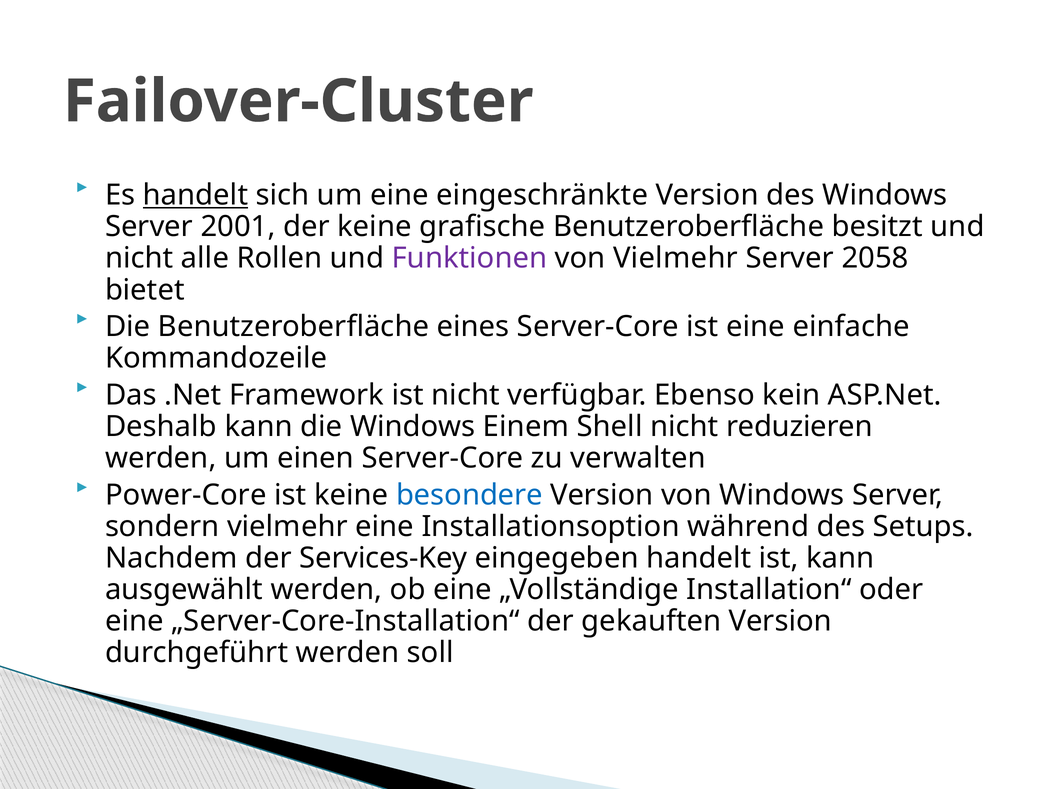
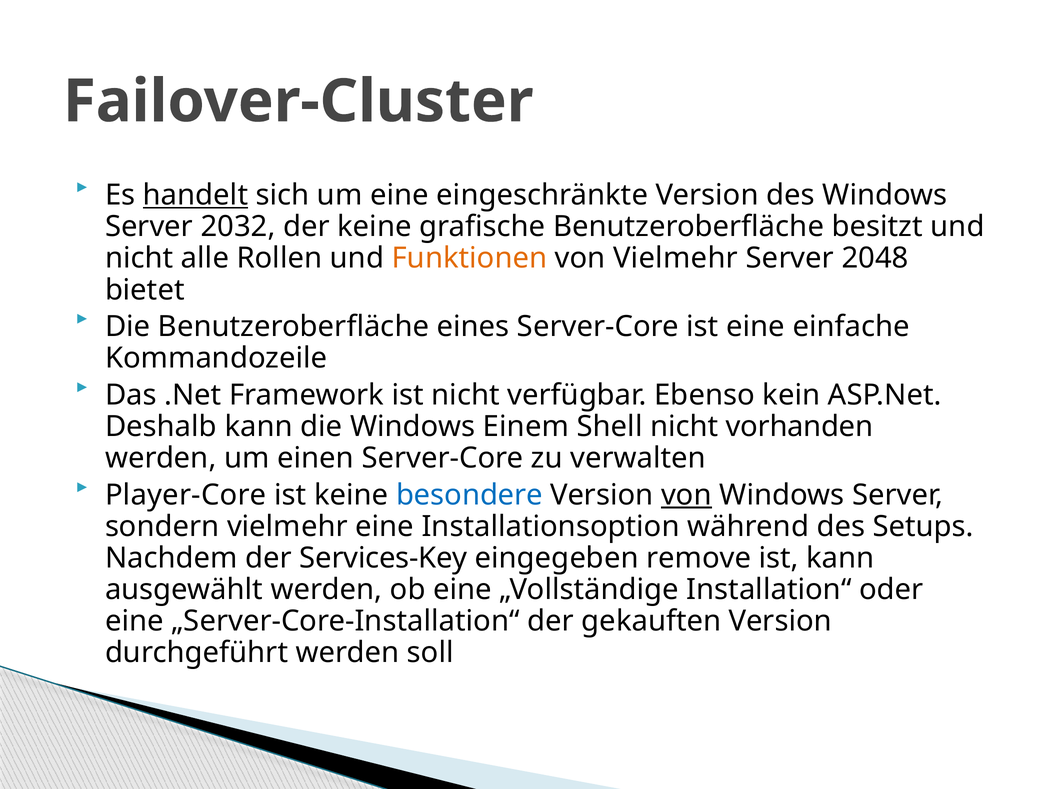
2001: 2001 -> 2032 (238, 227)
Funktionen colour: purple -> orange (470, 258)
2058: 2058 -> 2048 (875, 258)
reduzieren: reduzieren -> vorhanden (799, 427)
Power-Core: Power-Core -> Player-Core (186, 495)
von underline: none -> present (686, 495)
eingegeben handelt: handelt -> remove (699, 558)
